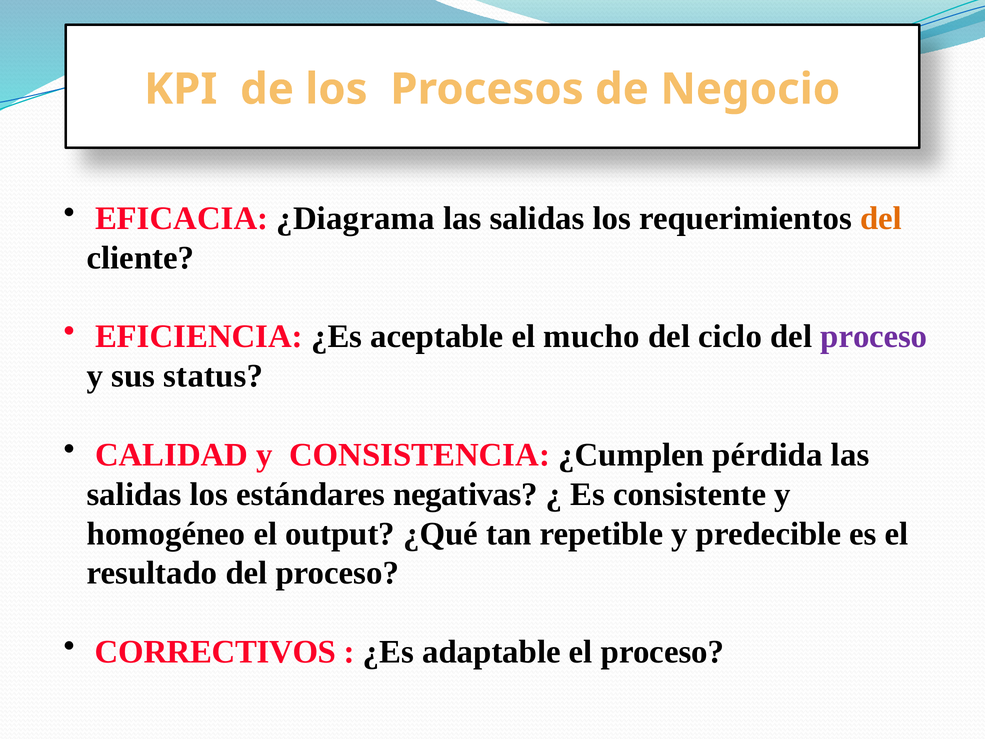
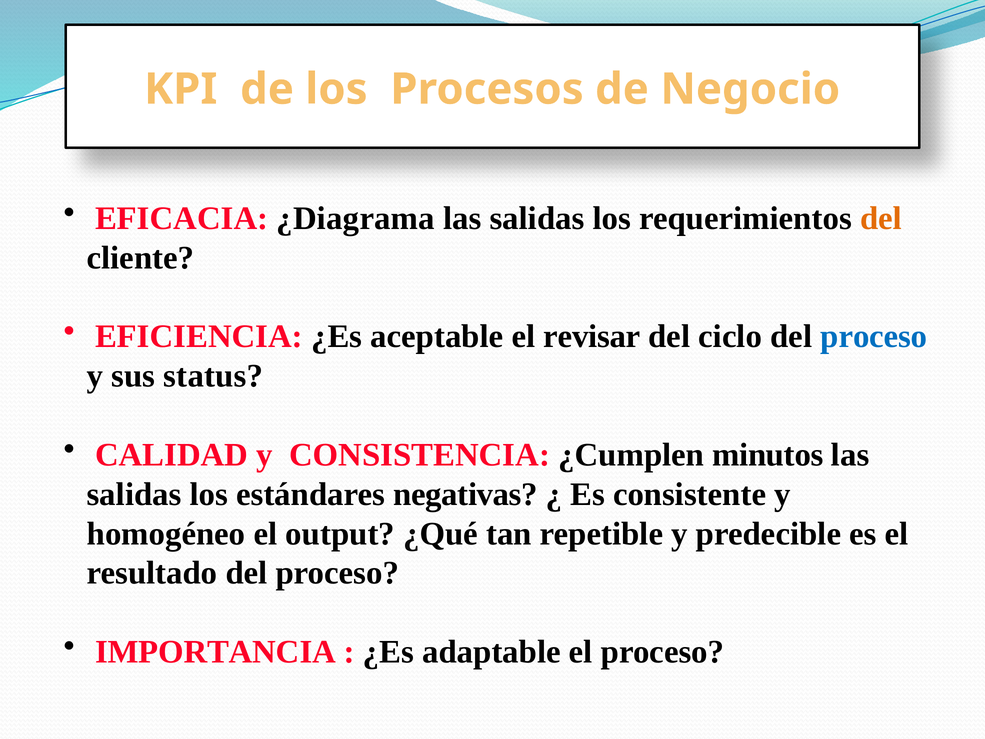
mucho: mucho -> revisar (592, 337)
proceso colour: purple -> blue (874, 337)
pérdida: pérdida -> minutos (768, 455)
CORRECTIVOS: CORRECTIVOS -> IMPORTANCIA (215, 652)
